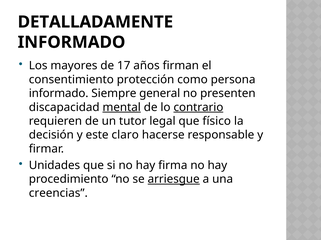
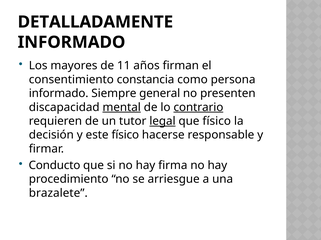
17: 17 -> 11 (124, 66)
protección: protección -> constancia (146, 80)
legal underline: none -> present (162, 121)
este claro: claro -> físico (125, 135)
Unidades: Unidades -> Conducto (55, 166)
arriesgue underline: present -> none (174, 180)
creencias: creencias -> brazalete (58, 194)
